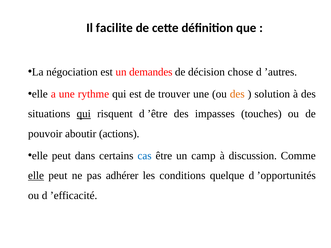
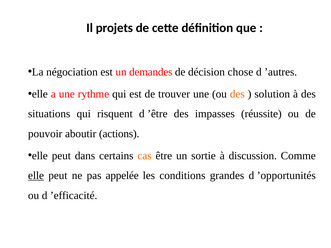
facilite: facilite -> projets (114, 28)
qui underline: present -> none (84, 114)
touches: touches -> réussite (261, 114)
cas colour: blue -> orange (145, 156)
camp: camp -> sortie (203, 156)
adhérer: adhérer -> appelée (122, 176)
quelque: quelque -> grandes (227, 176)
